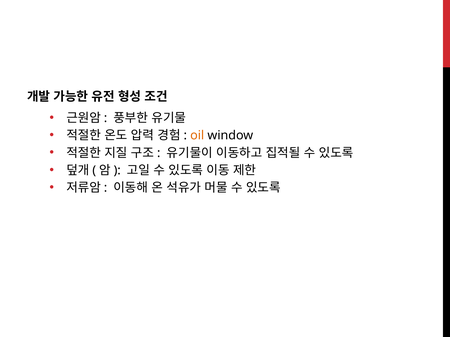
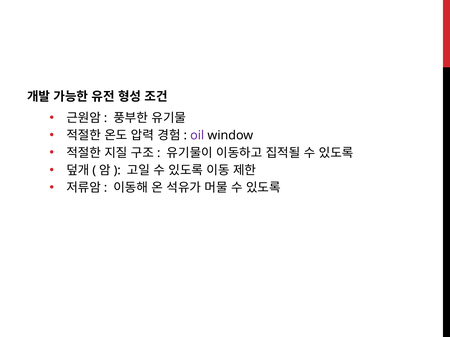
oil colour: orange -> purple (197, 136)
